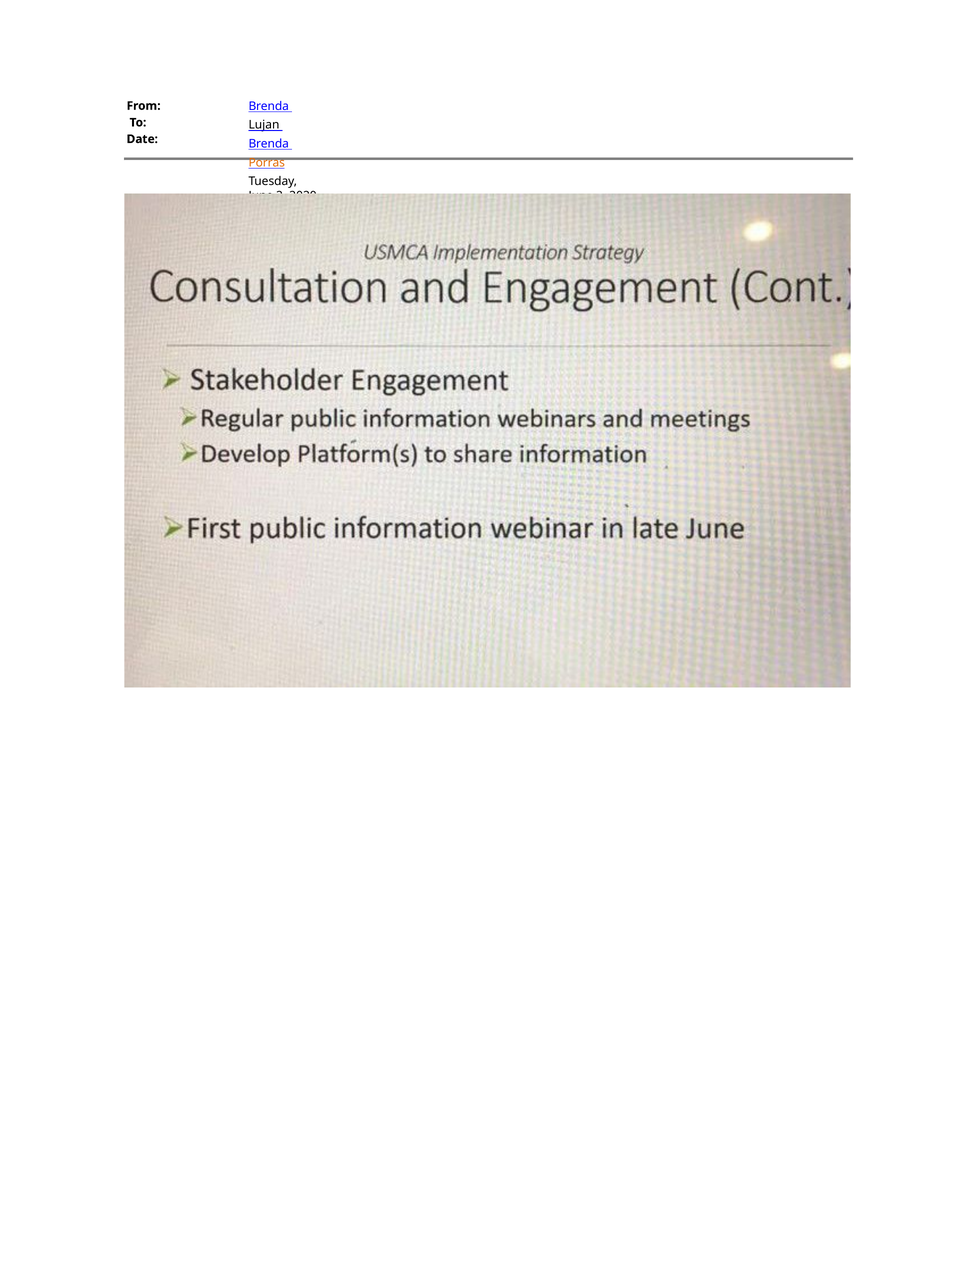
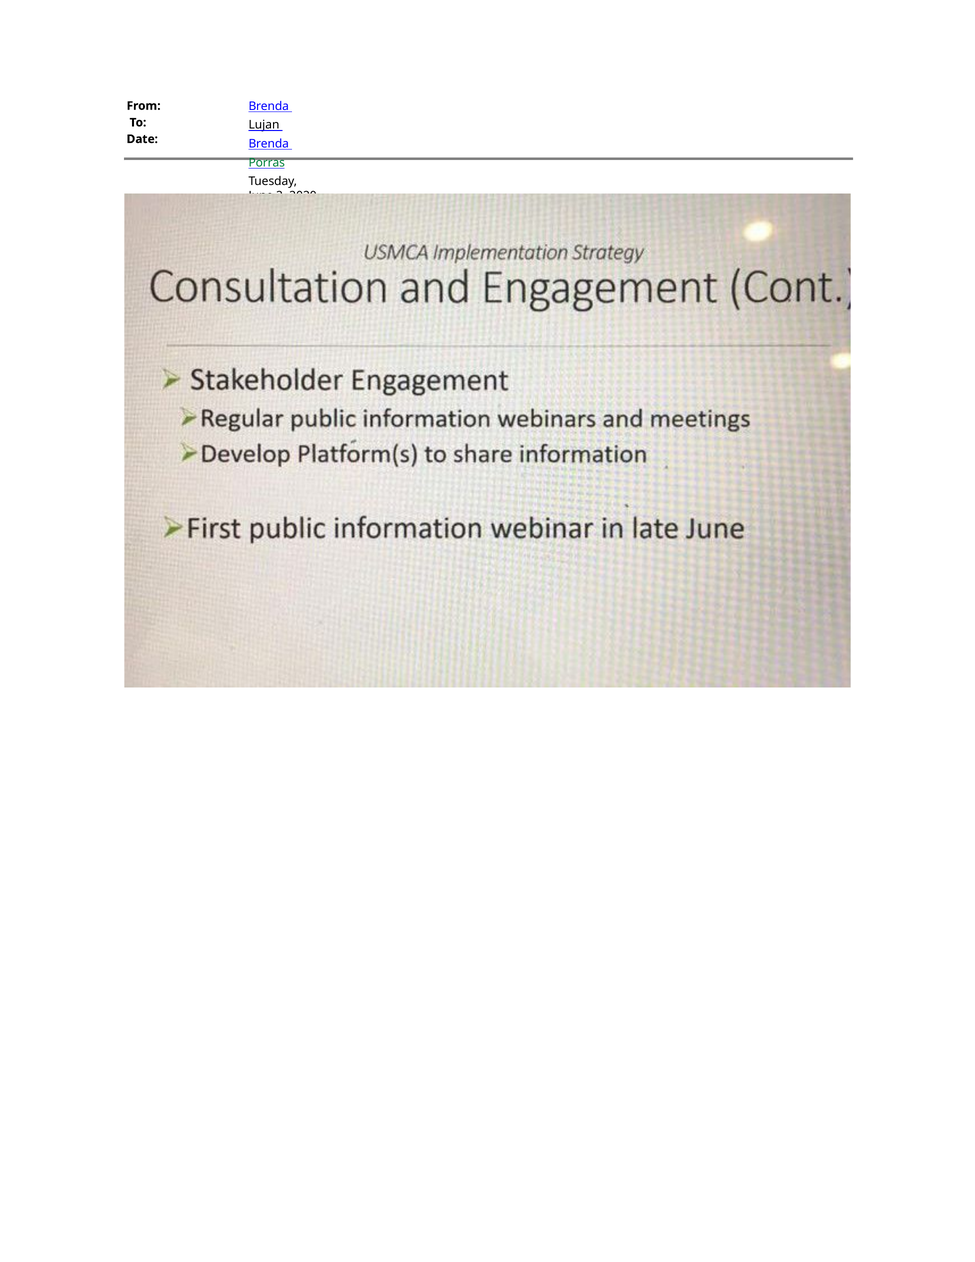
Porras colour: orange -> green (267, 163)
